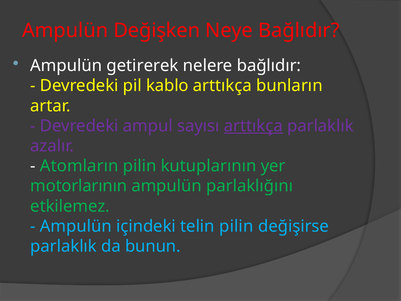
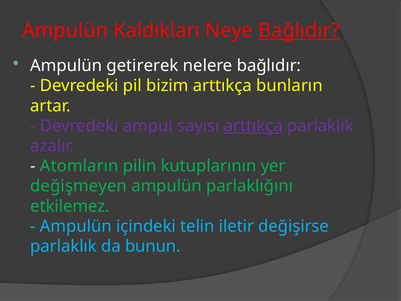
Değişken: Değişken -> Kaldıkları (157, 30)
Bağlıdır underline: none -> present (299, 30)
kablo: kablo -> bizim (167, 86)
motorlarının: motorlarının -> değişmeyen (79, 186)
telin pilin: pilin -> iletir (236, 226)
